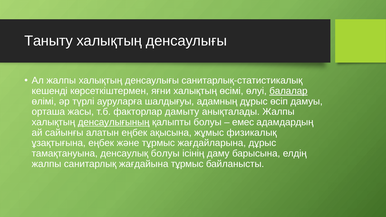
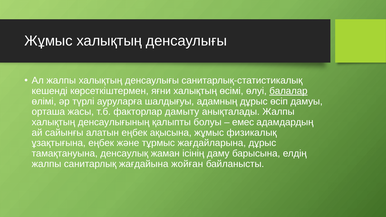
Таныту: Таныту -> Жұмыс (49, 41)
денсаулығының underline: present -> none (114, 122)
денсаулық болуы: болуы -> жаман (165, 154)
жағдайына тұрмыс: тұрмыс -> жойған (187, 164)
